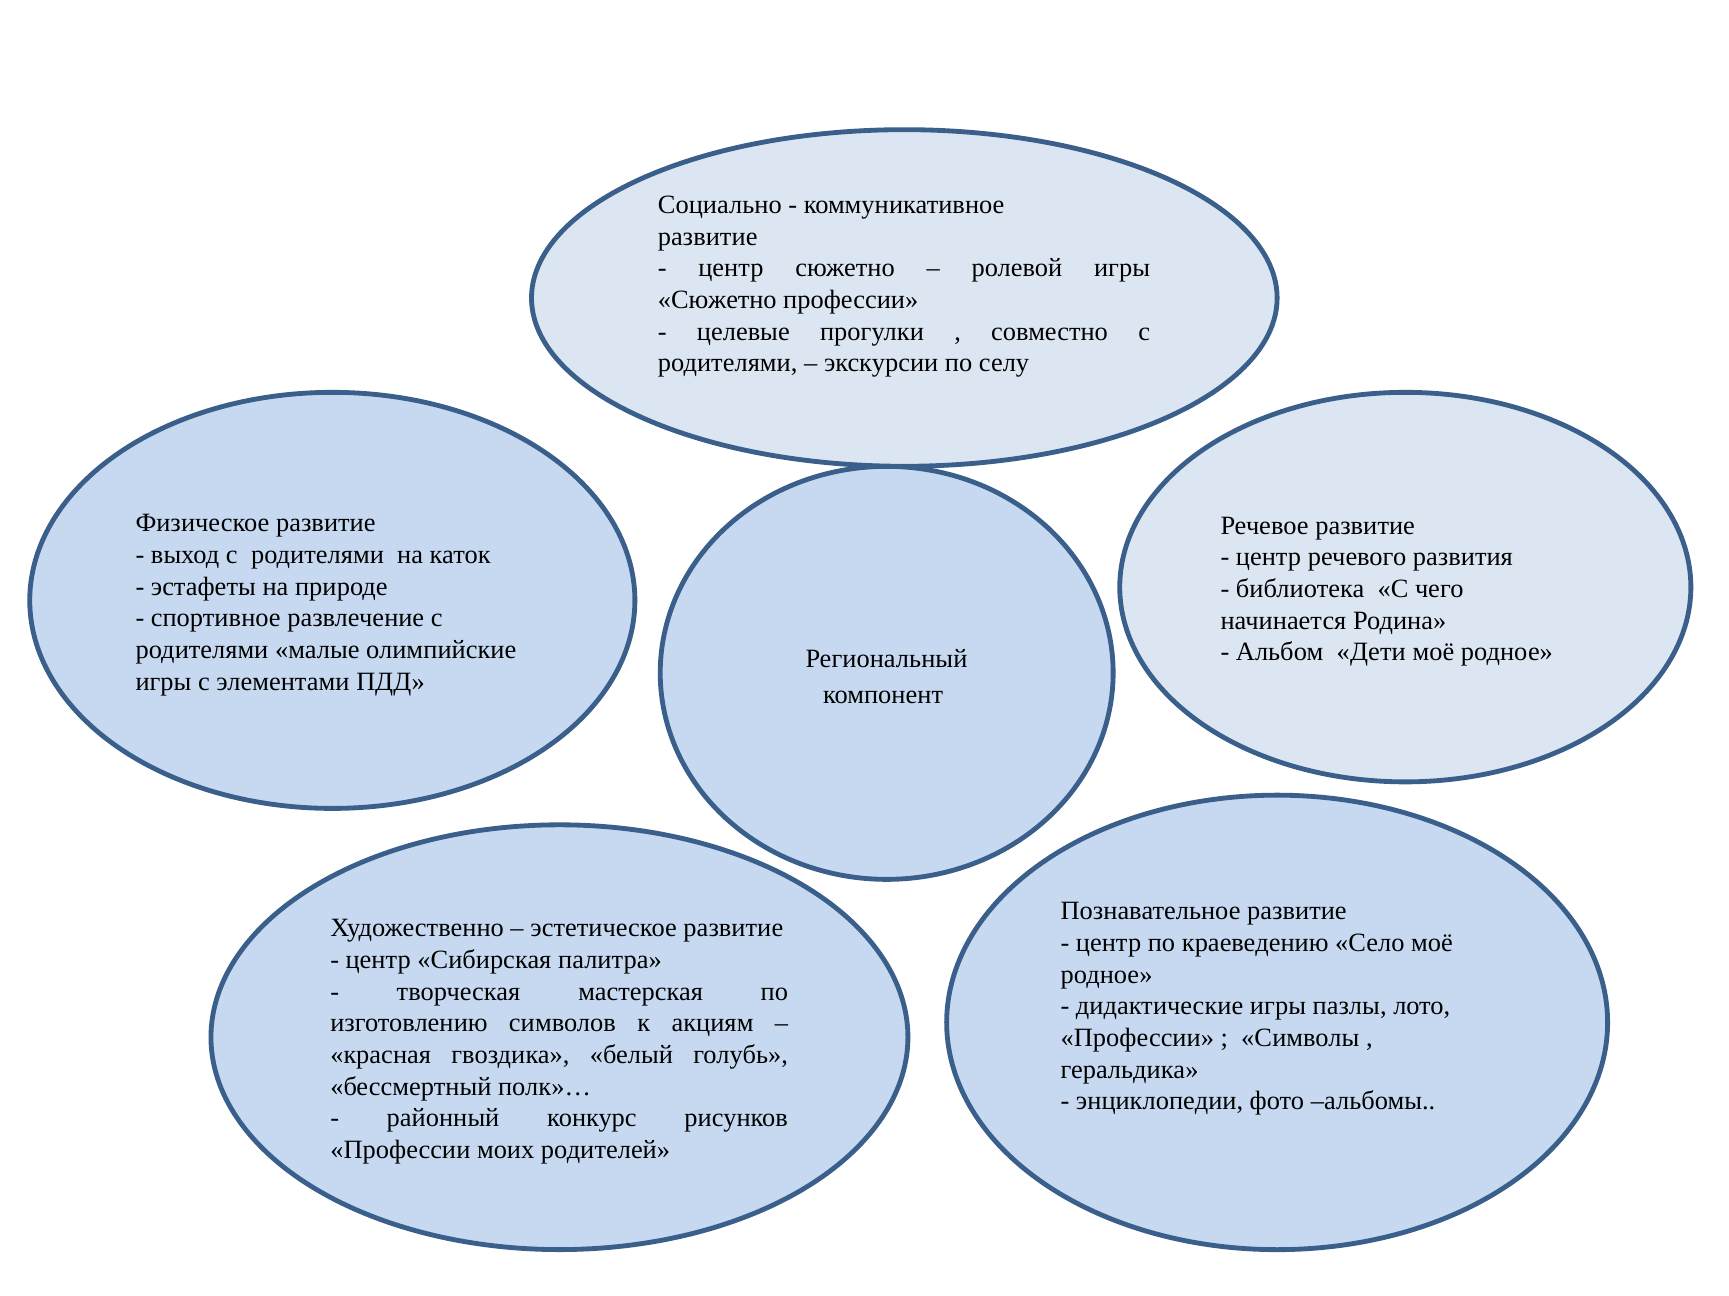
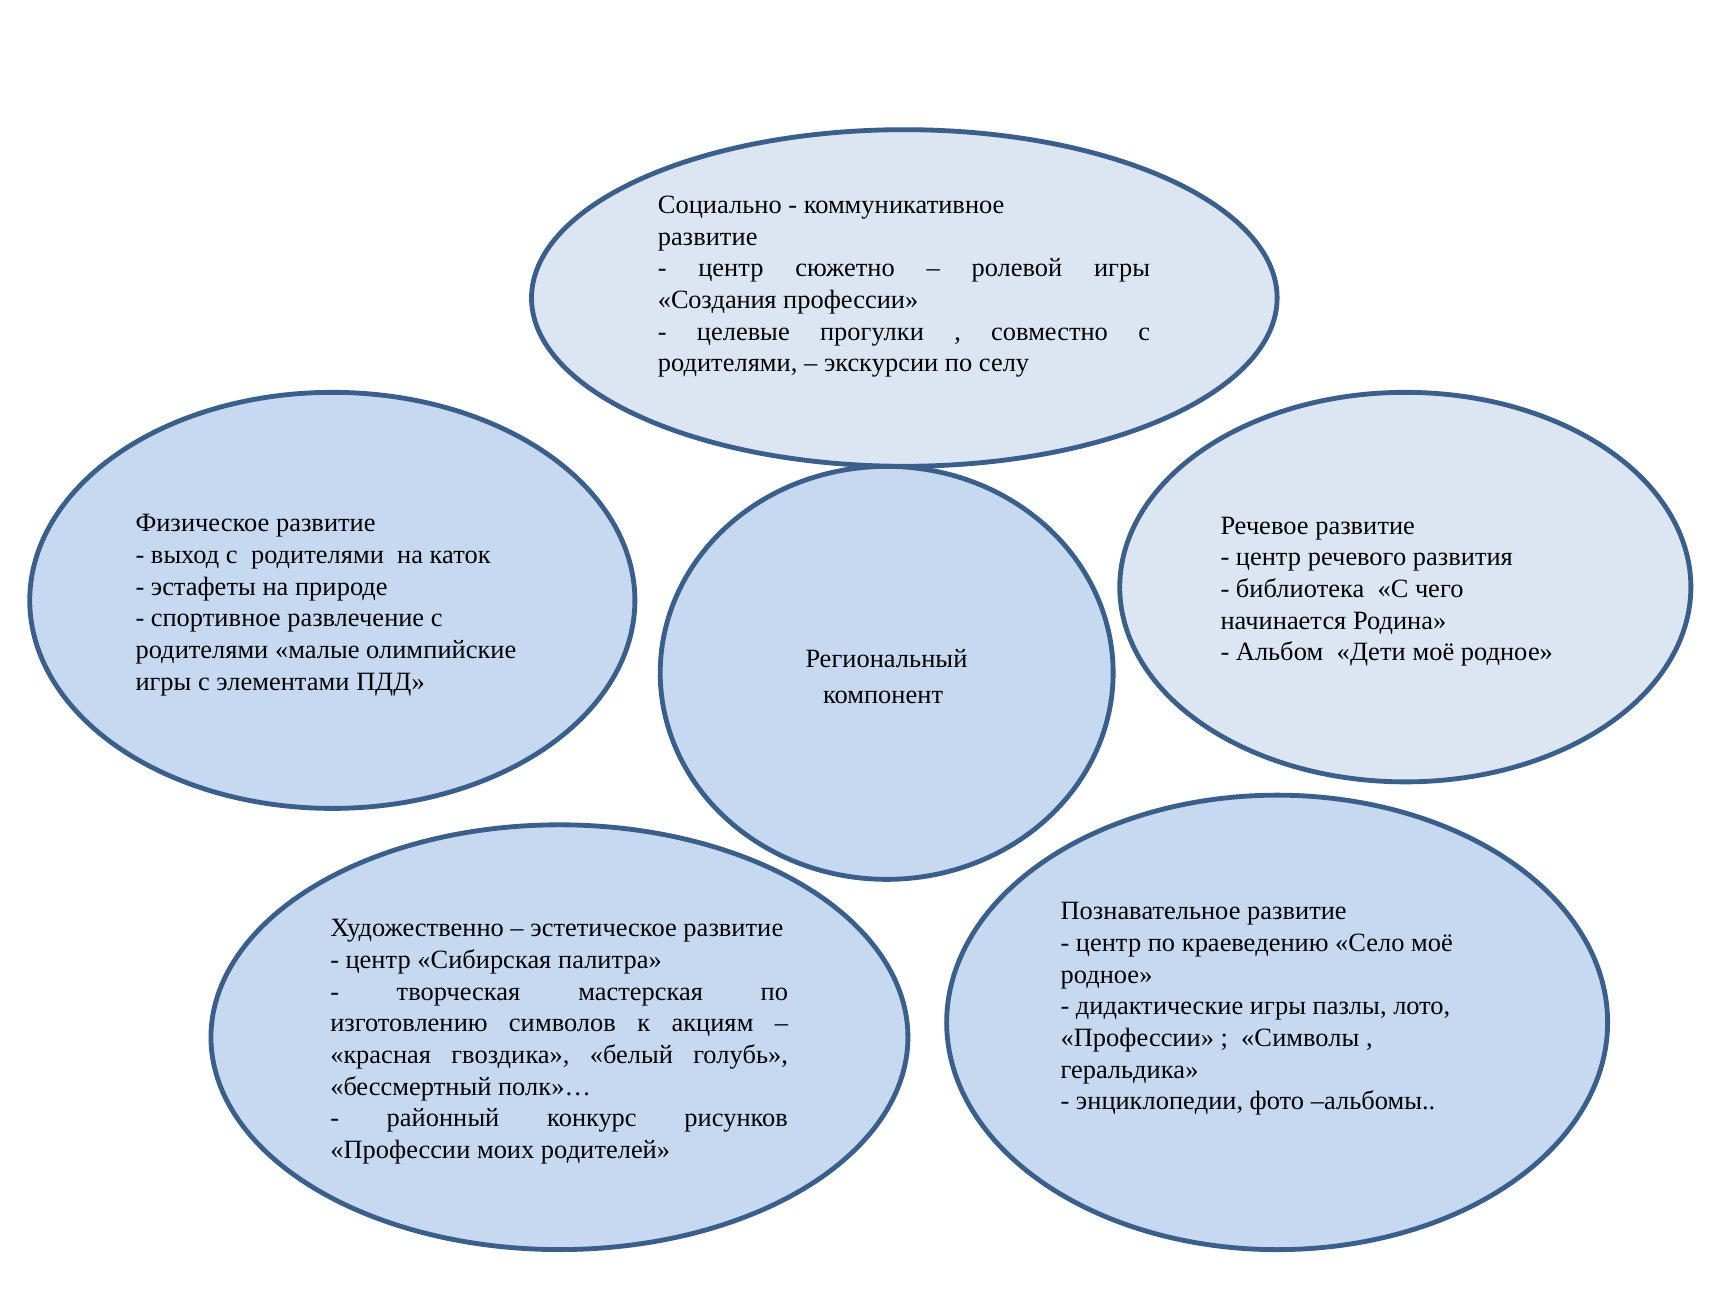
Сюжетно: Сюжетно -> Создания (717, 300)
